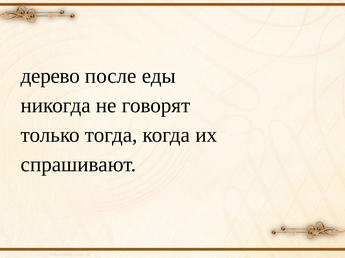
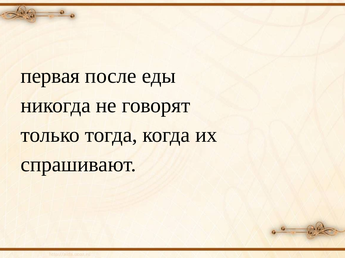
дерево: дерево -> первая (50, 76)
